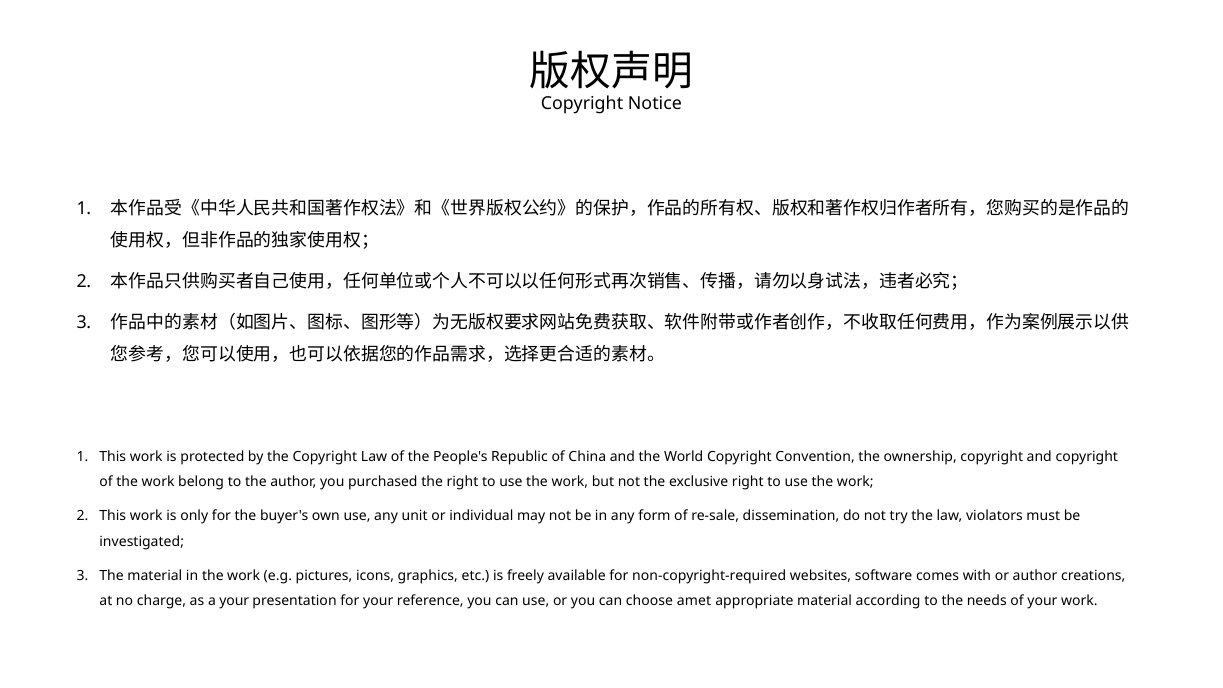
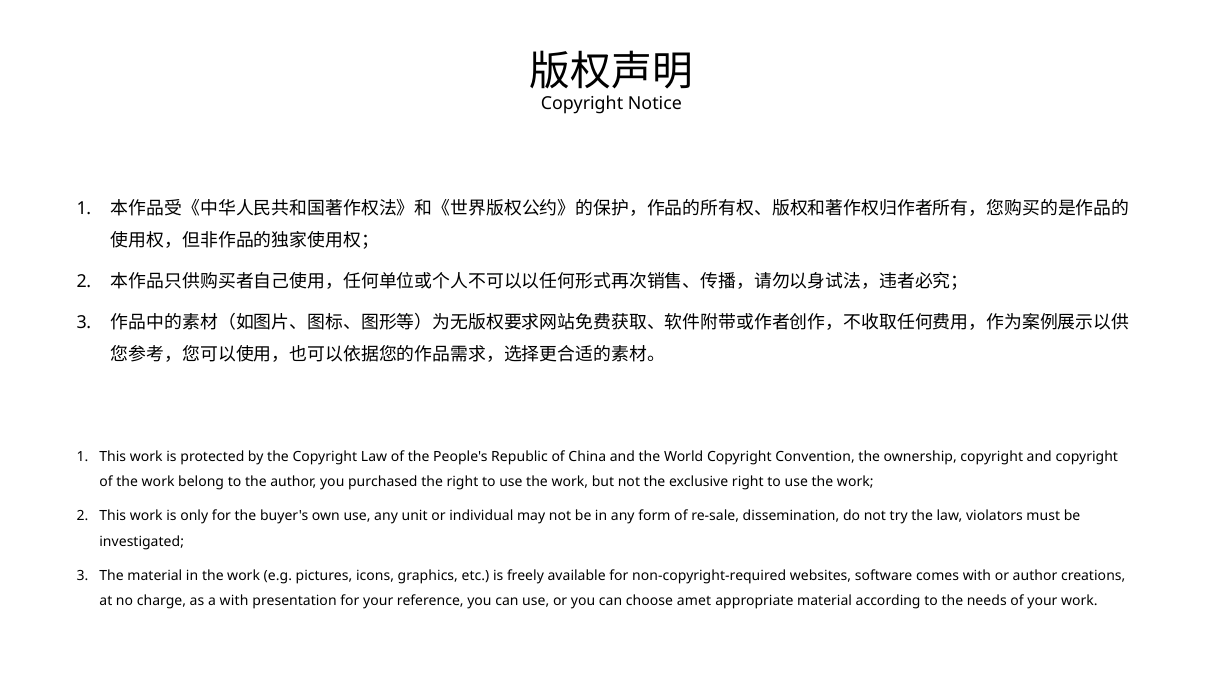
a your: your -> with (234, 601)
